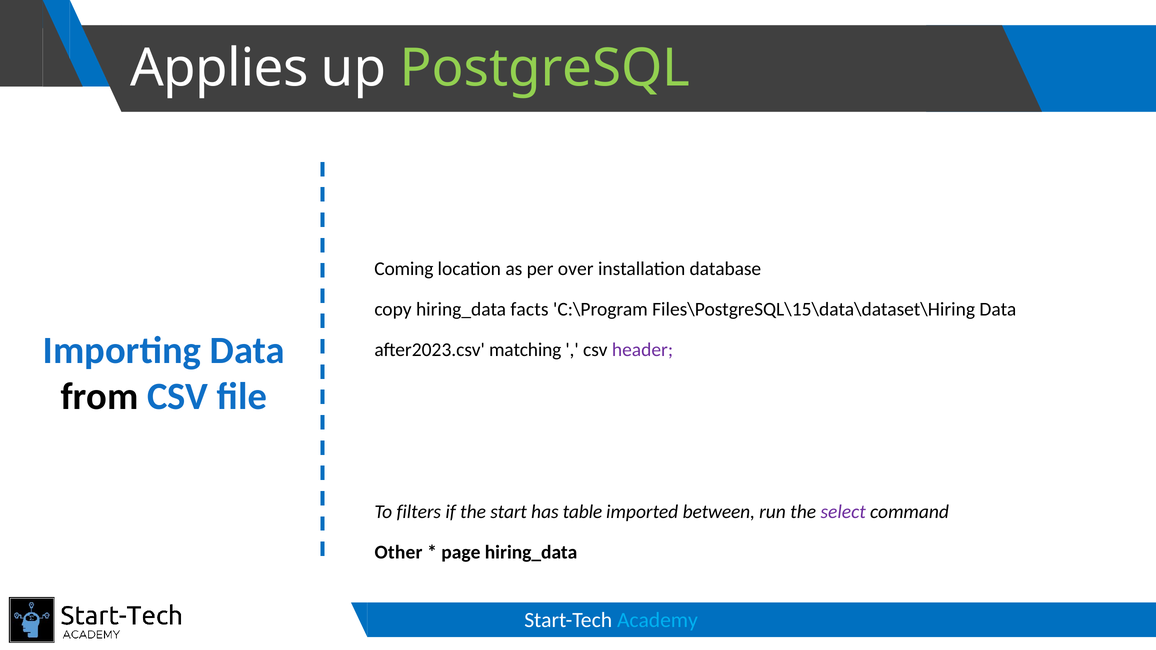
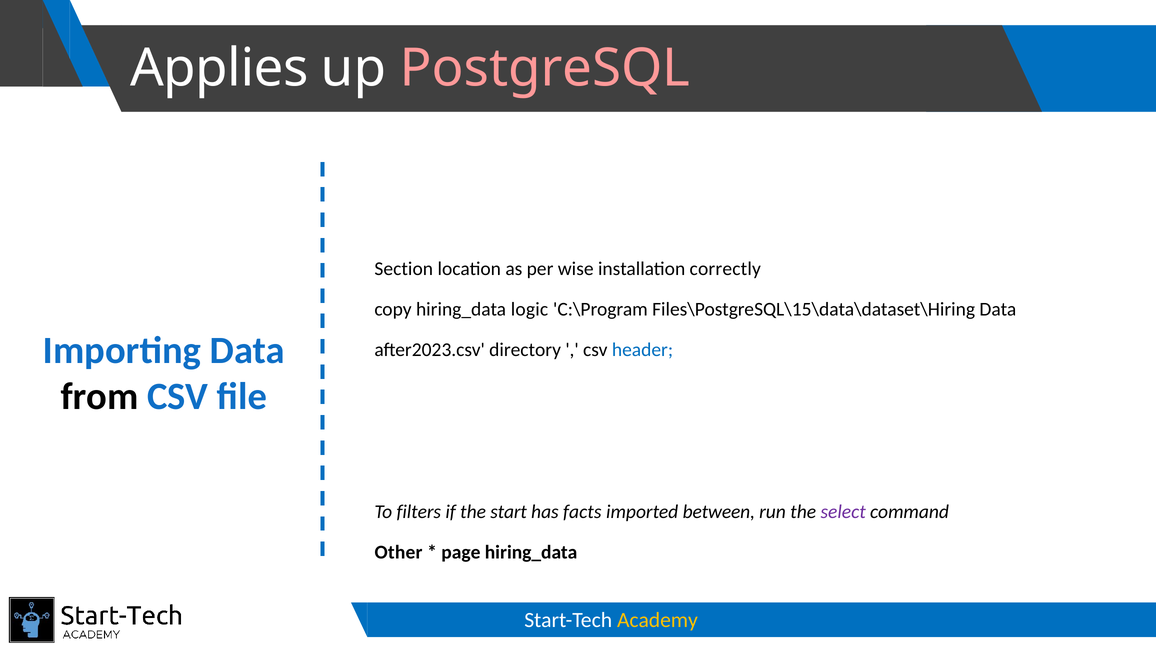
PostgreSQL colour: light green -> pink (545, 68)
Coming: Coming -> Section (404, 269)
over: over -> wise (576, 269)
database: database -> correctly (725, 269)
facts: facts -> logic (529, 310)
matching: matching -> directory (525, 350)
header colour: purple -> blue (643, 350)
table: table -> facts (582, 512)
Academy colour: light blue -> yellow (657, 620)
